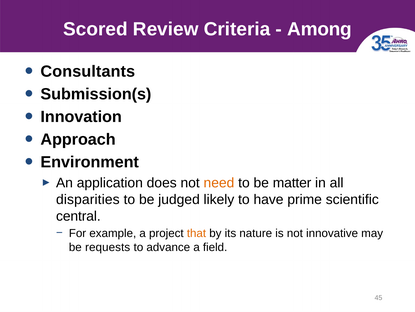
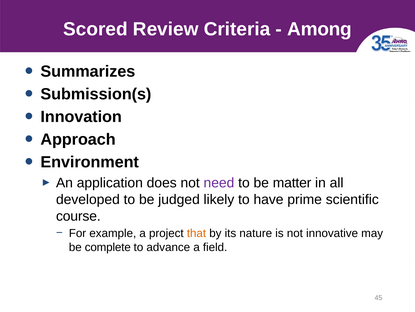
Consultants: Consultants -> Summarizes (88, 71)
need colour: orange -> purple (219, 182)
disparities: disparities -> developed (88, 199)
central: central -> course (78, 216)
requests: requests -> complete (108, 247)
